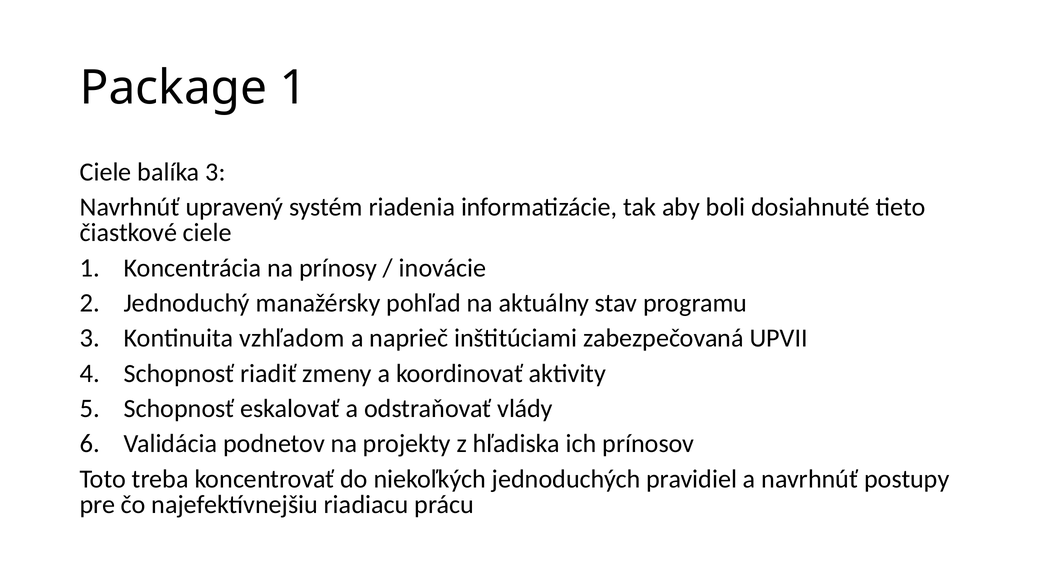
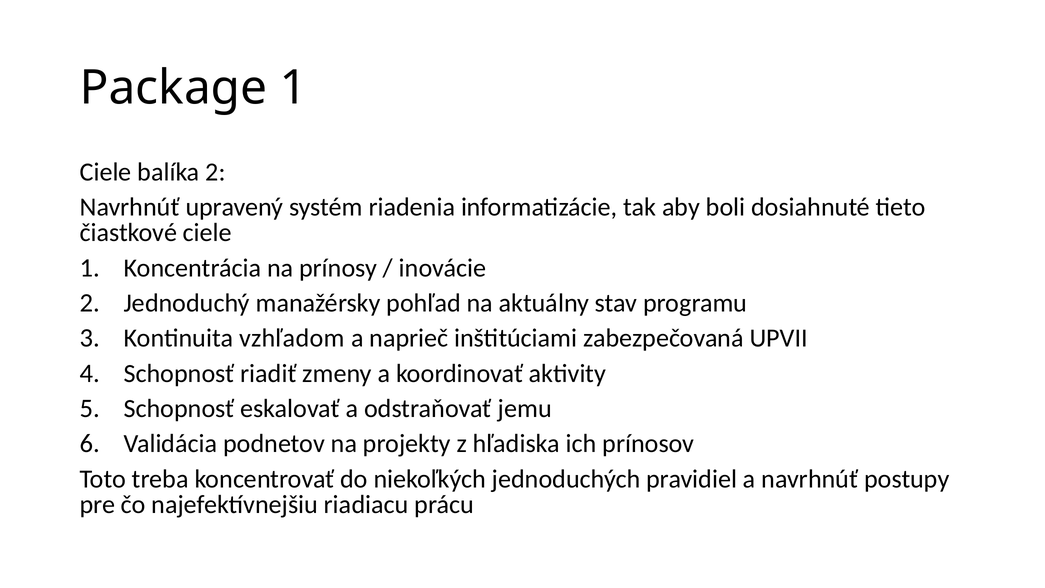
balíka 3: 3 -> 2 (215, 172)
vlády: vlády -> jemu (525, 409)
